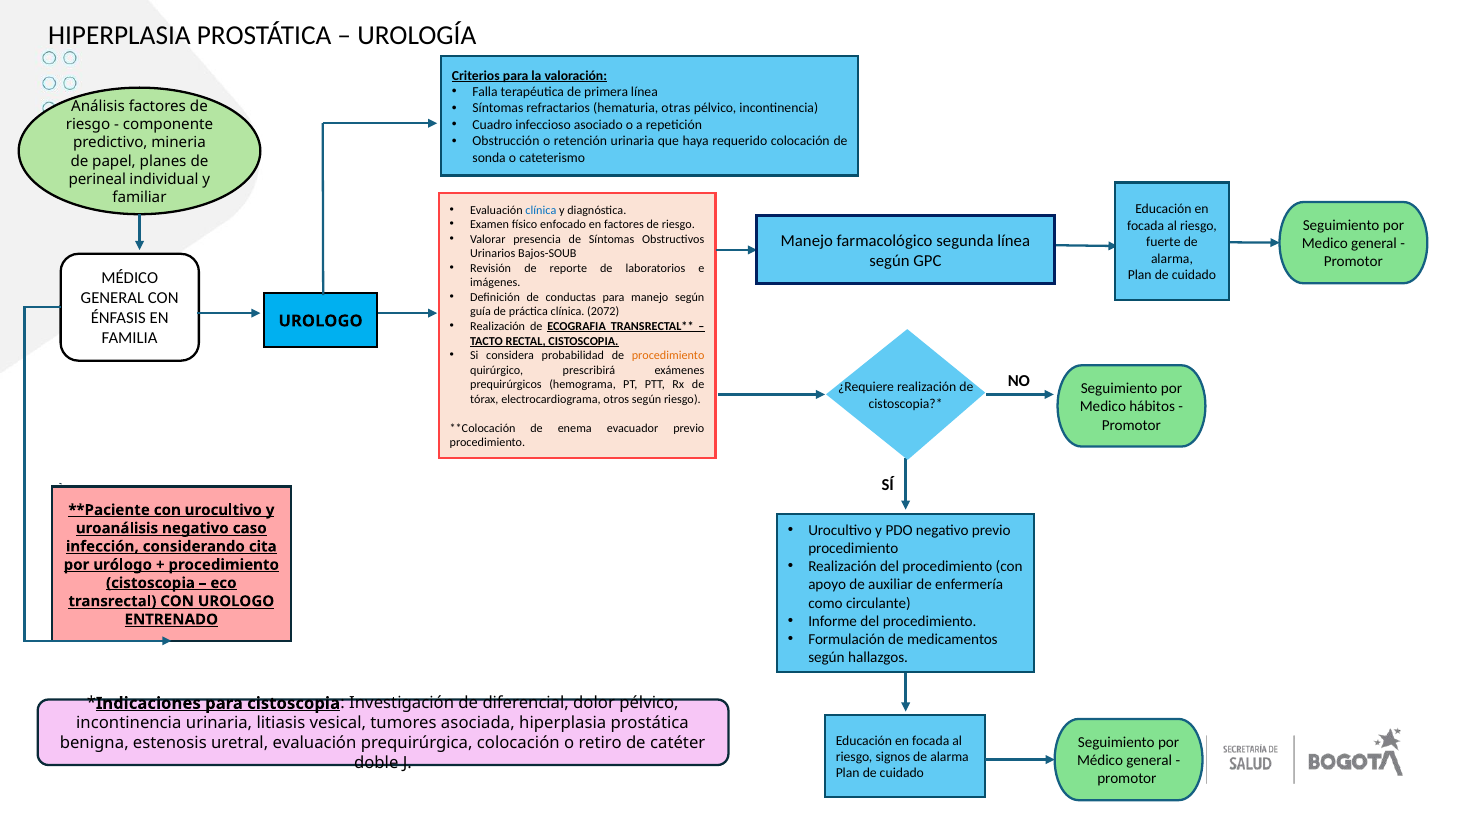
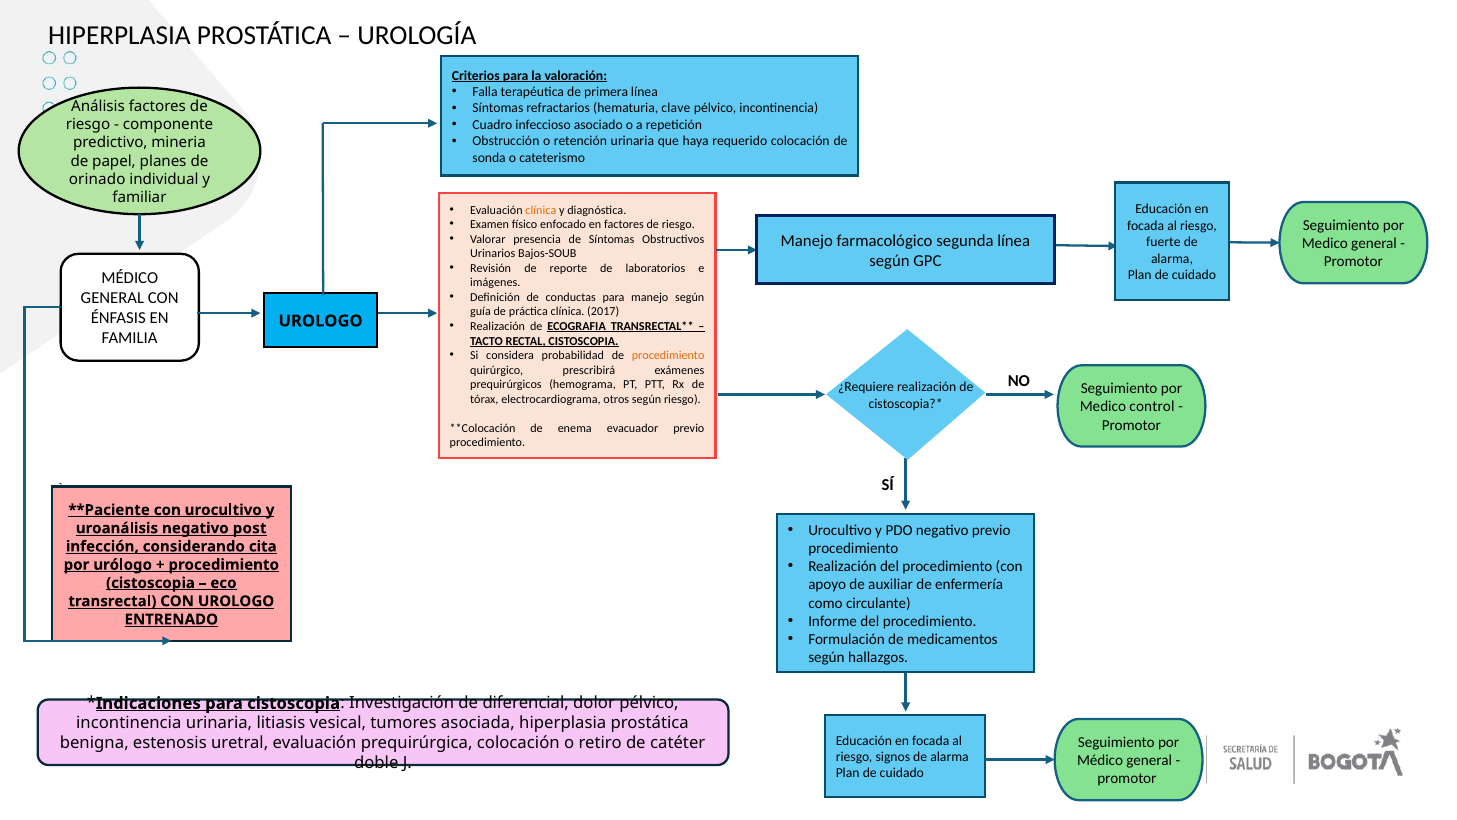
otras: otras -> clave (676, 108)
perineal: perineal -> orinado (97, 179)
clínica colour: blue -> orange (541, 210)
2072: 2072 -> 2017 (603, 312)
hábitos: hábitos -> control (1152, 407)
caso: caso -> post (250, 528)
